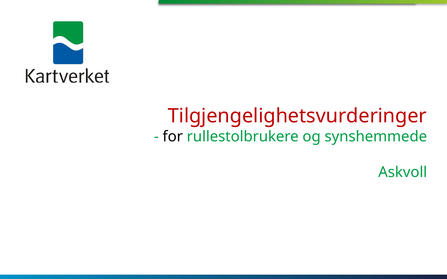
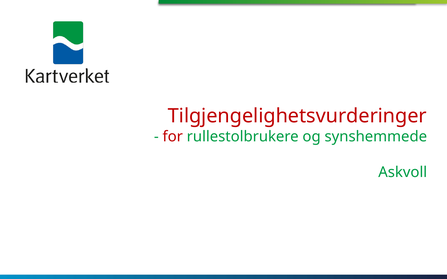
for colour: black -> red (173, 137)
